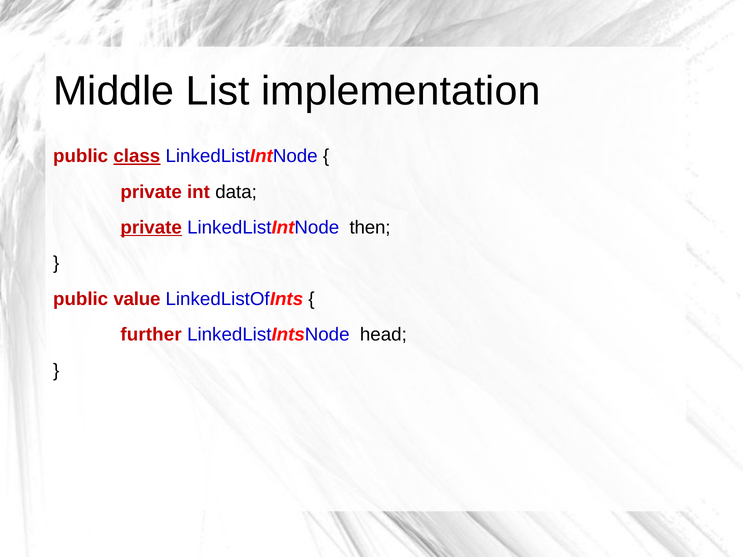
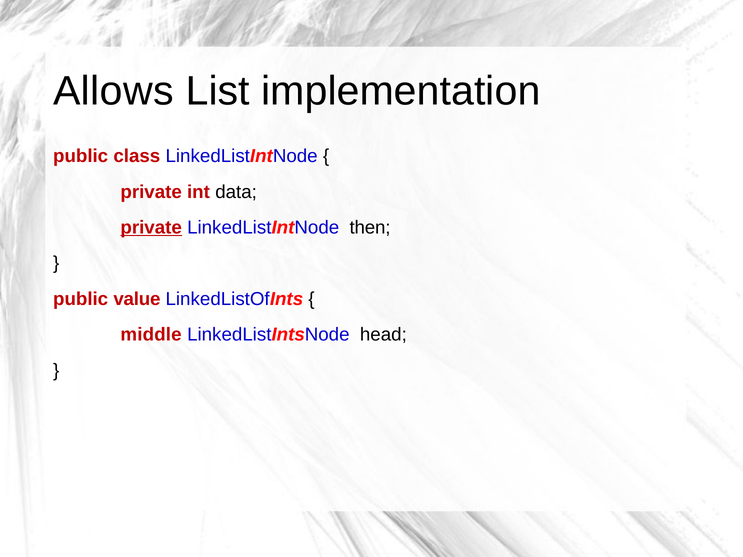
Middle: Middle -> Allows (114, 91)
class underline: present -> none (137, 156)
further: further -> middle (151, 335)
